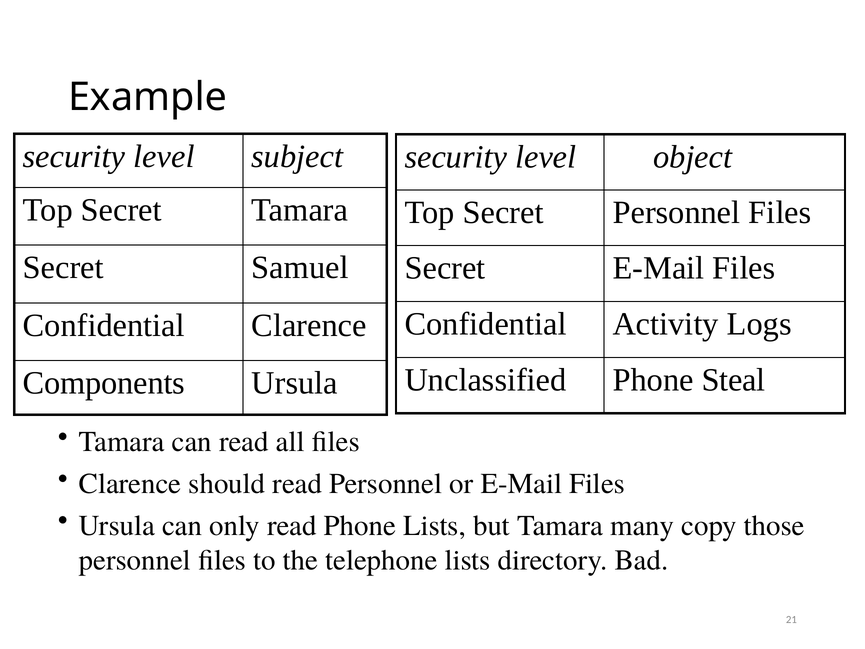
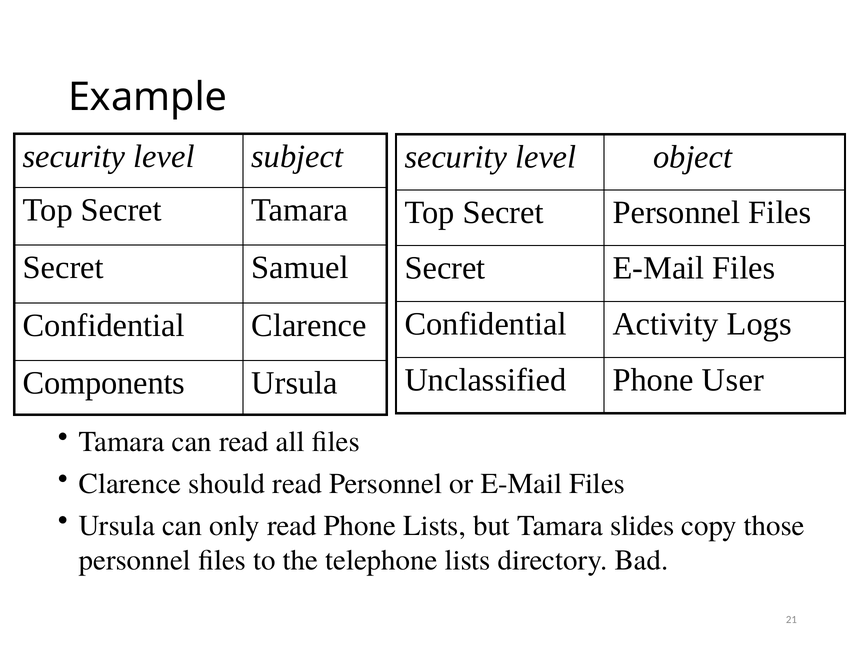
Steal: Steal -> User (733, 380)
many: many -> slides (642, 525)
